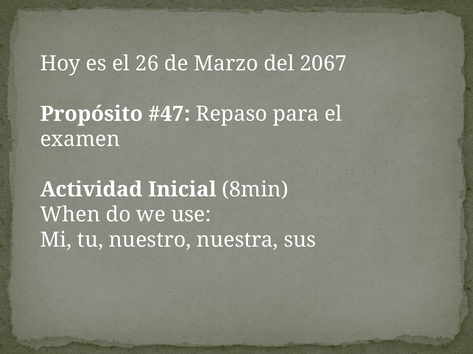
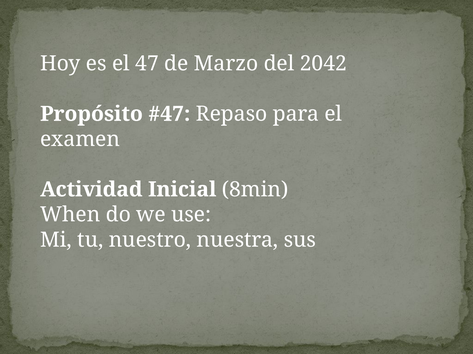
26: 26 -> 47 (147, 64)
2067: 2067 -> 2042 (323, 64)
